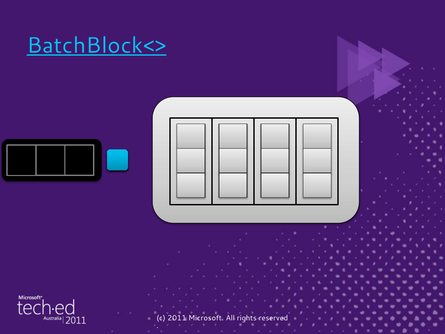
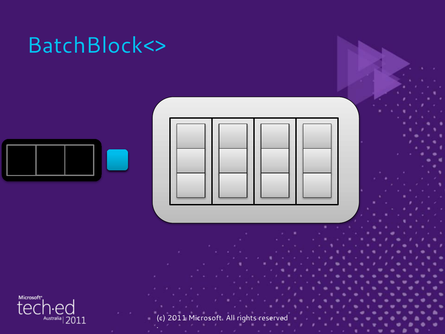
BatchBlock<> underline: present -> none (97, 46)
